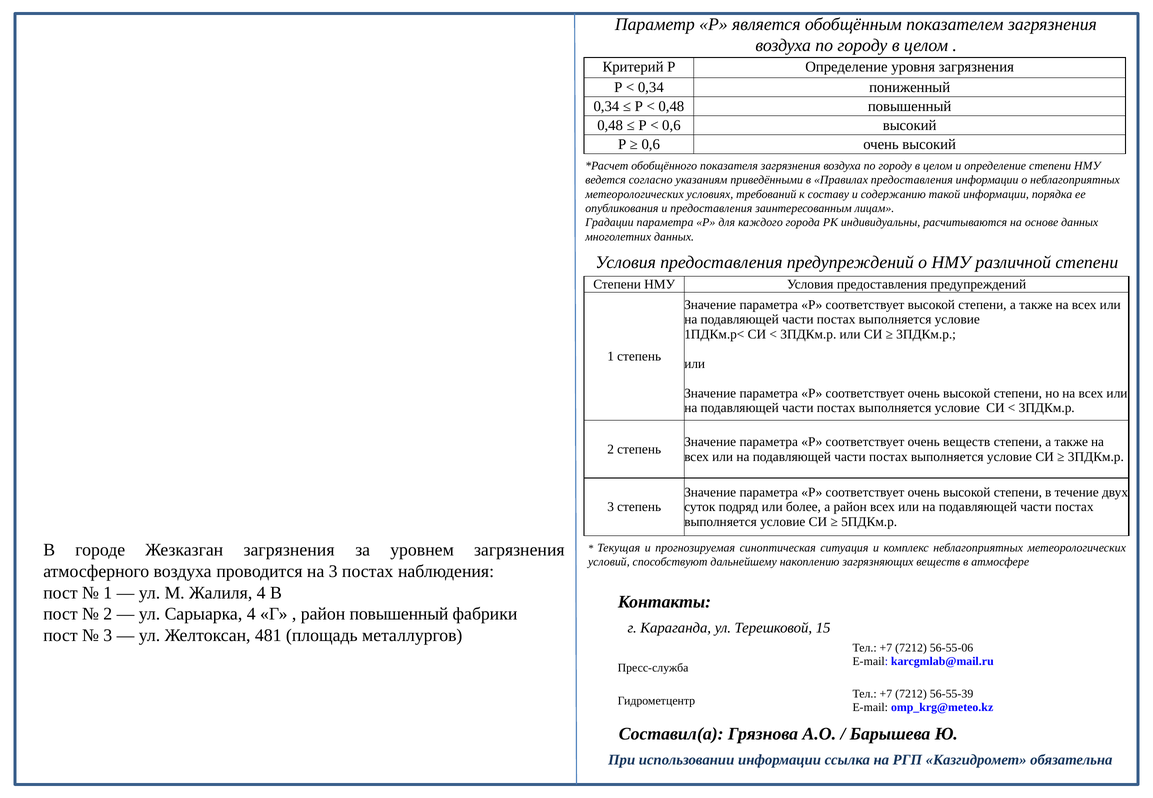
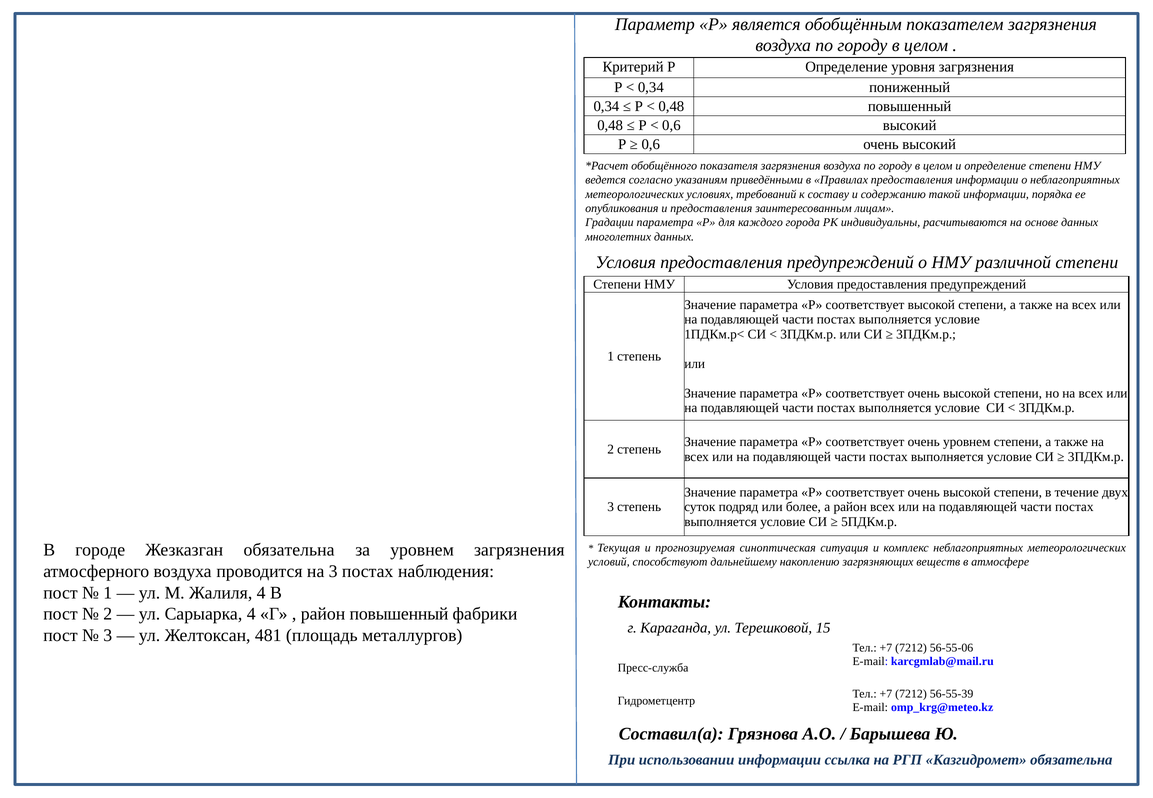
очень веществ: веществ -> уровнем (967, 442)
Жезказган загрязнения: загрязнения -> обязательна (289, 550)
